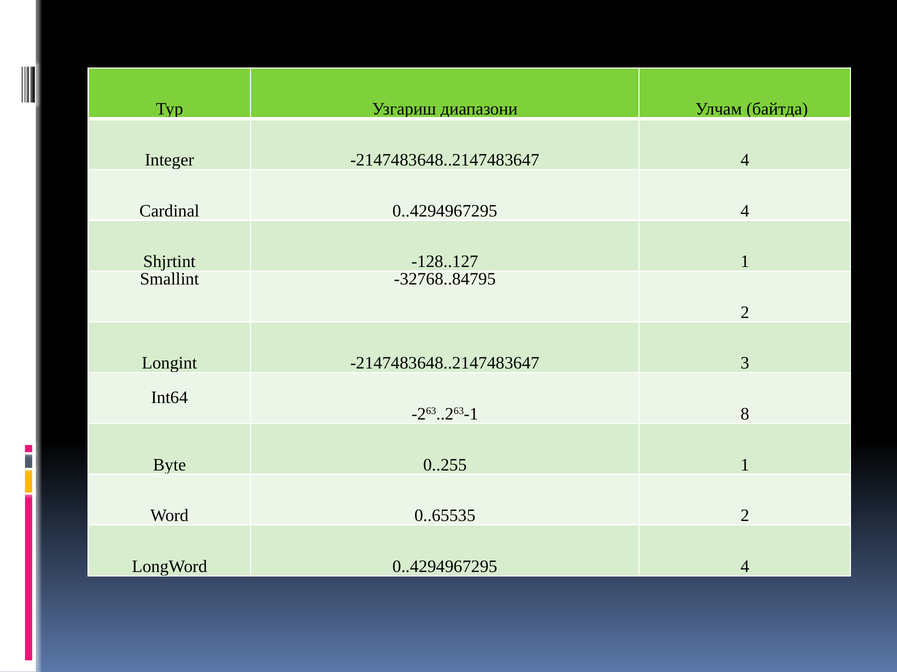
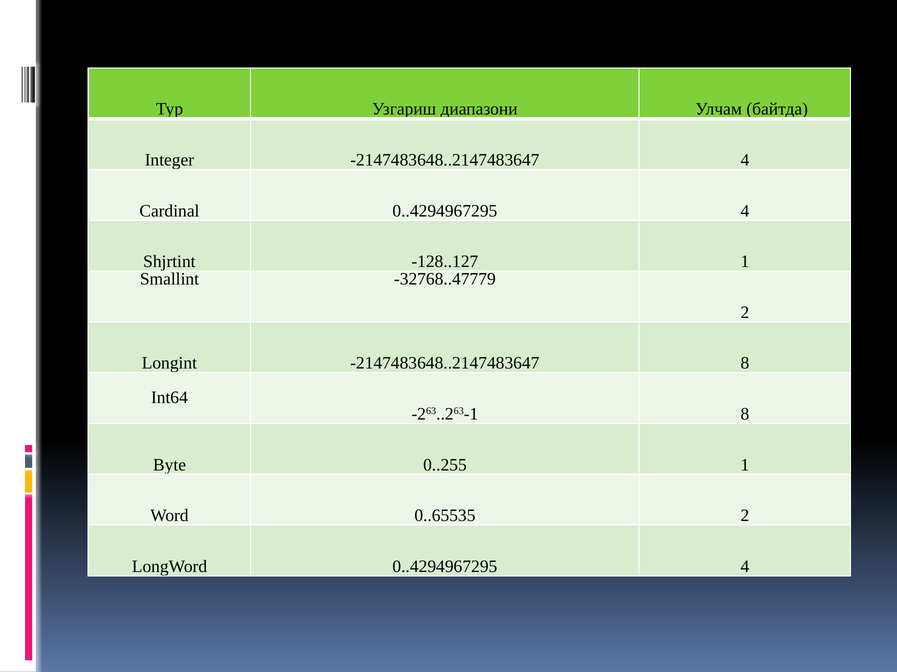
-32768..84795: -32768..84795 -> -32768..47779 (445, 279)
-2147483648..2147483647 3: 3 -> 8 (745, 364)
